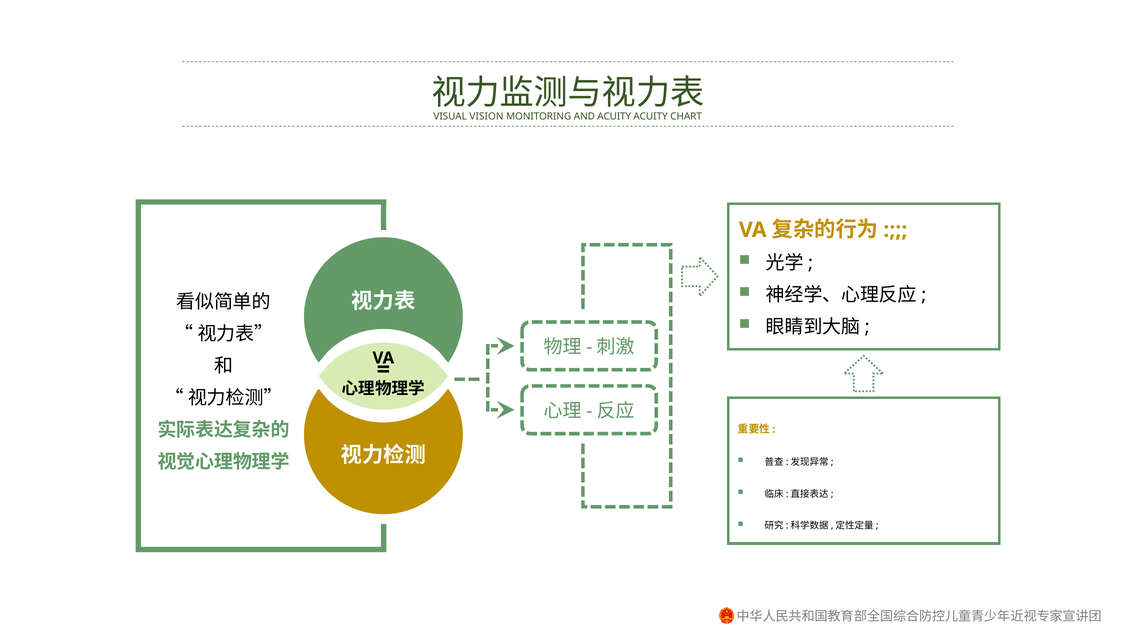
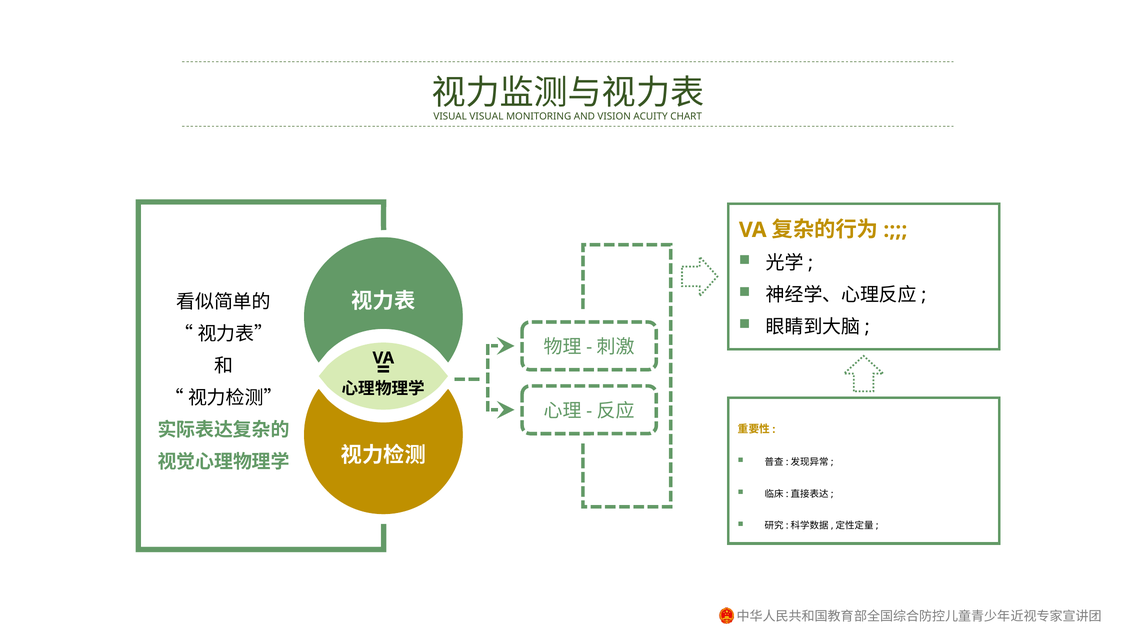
VISUAL VISION: VISION -> VISUAL (486, 116)
AND ACUITY: ACUITY -> VISION (614, 116)
